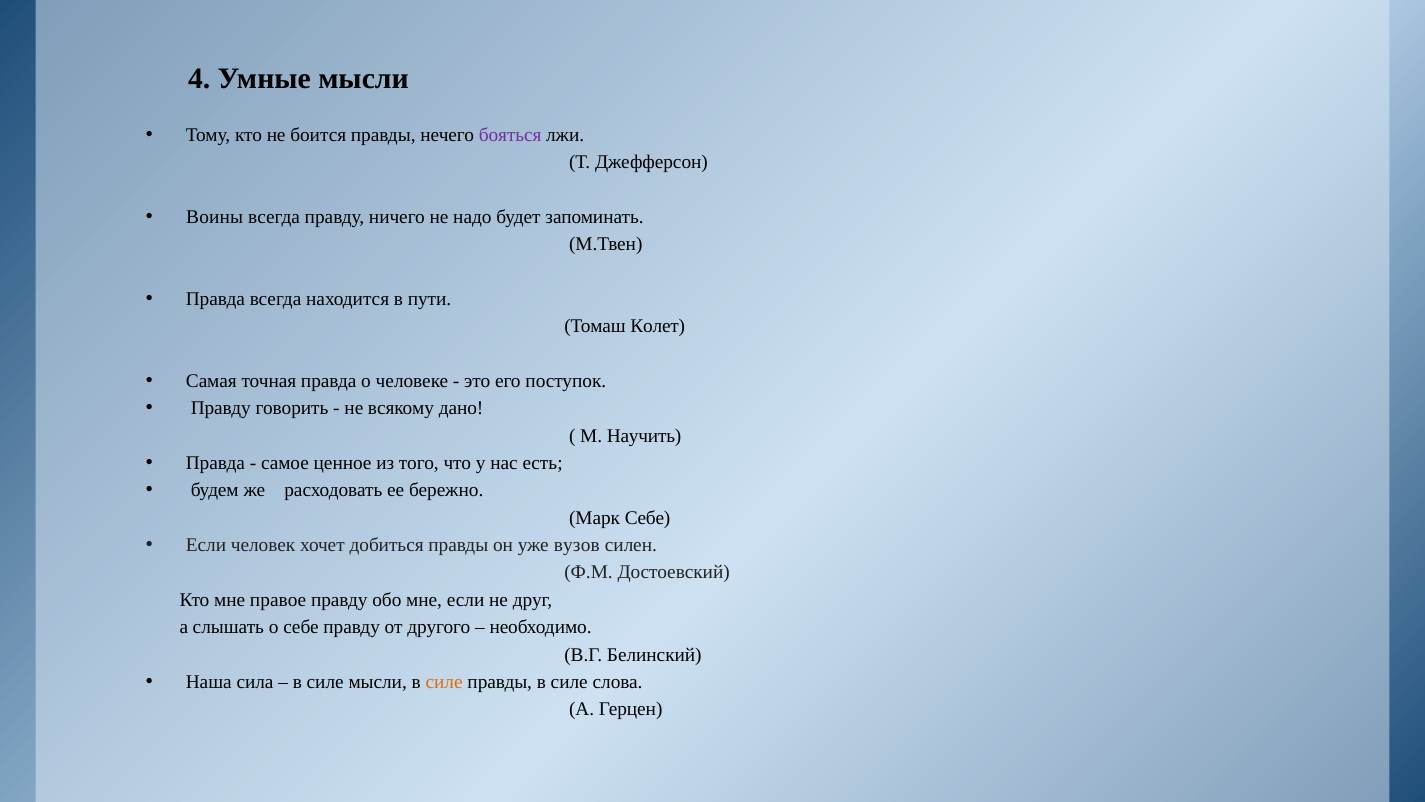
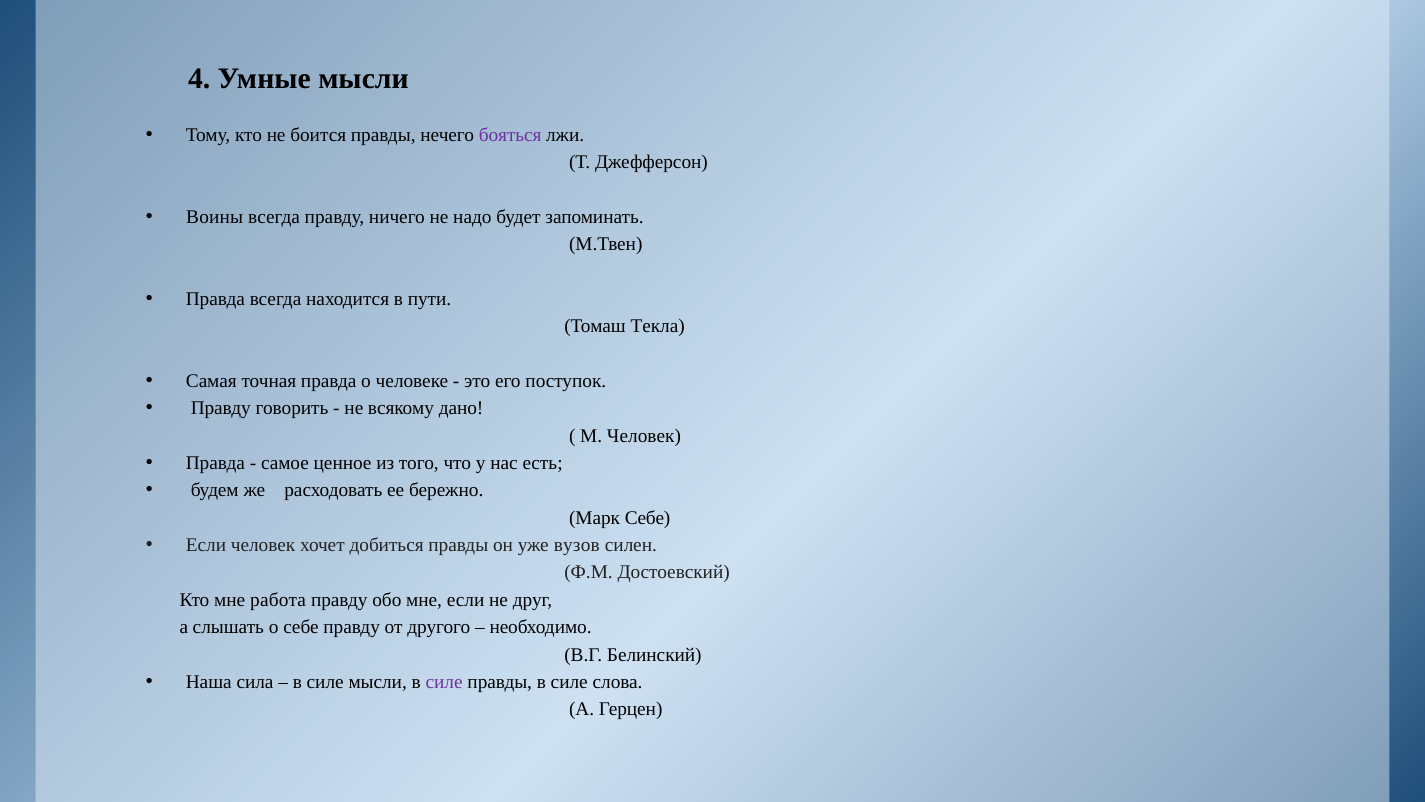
Колет: Колет -> Текла (658, 326)
М Научить: Научить -> Человек (644, 436)
правое: правое -> работа (278, 600)
силе colour: orange -> purple (444, 682)
